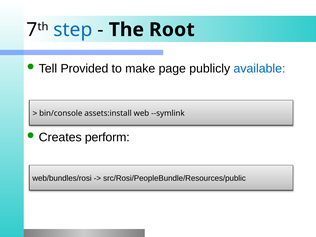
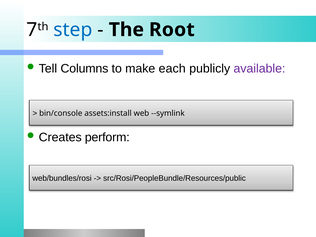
Provided: Provided -> Columns (84, 69)
page: page -> each (172, 69)
available colour: blue -> purple (259, 69)
